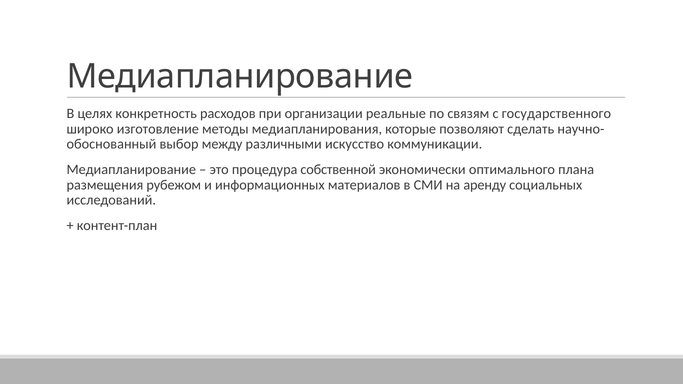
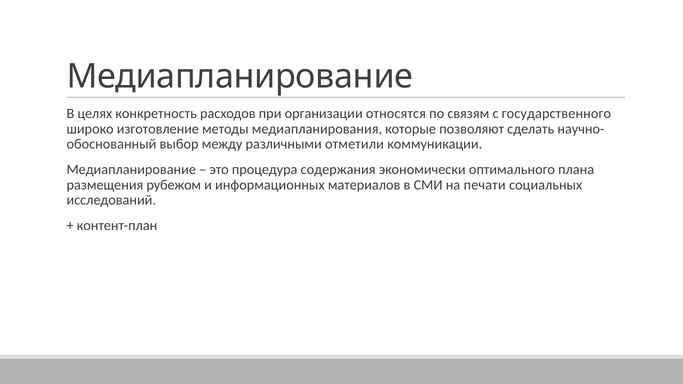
реальные: реальные -> относятся (396, 114)
искусство: искусство -> отметили (354, 144)
собственной: собственной -> содержания (338, 170)
аренду: аренду -> печати (485, 185)
